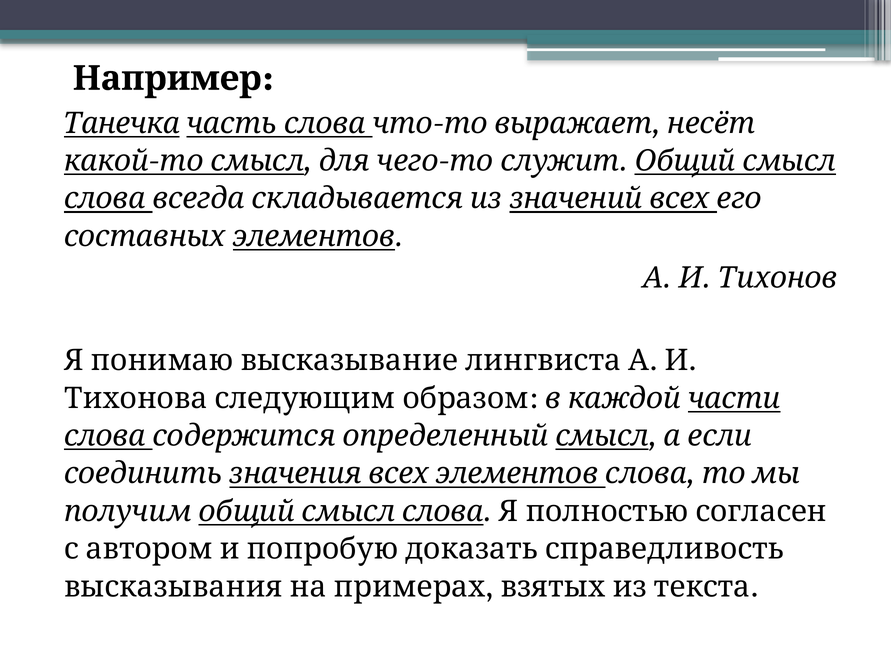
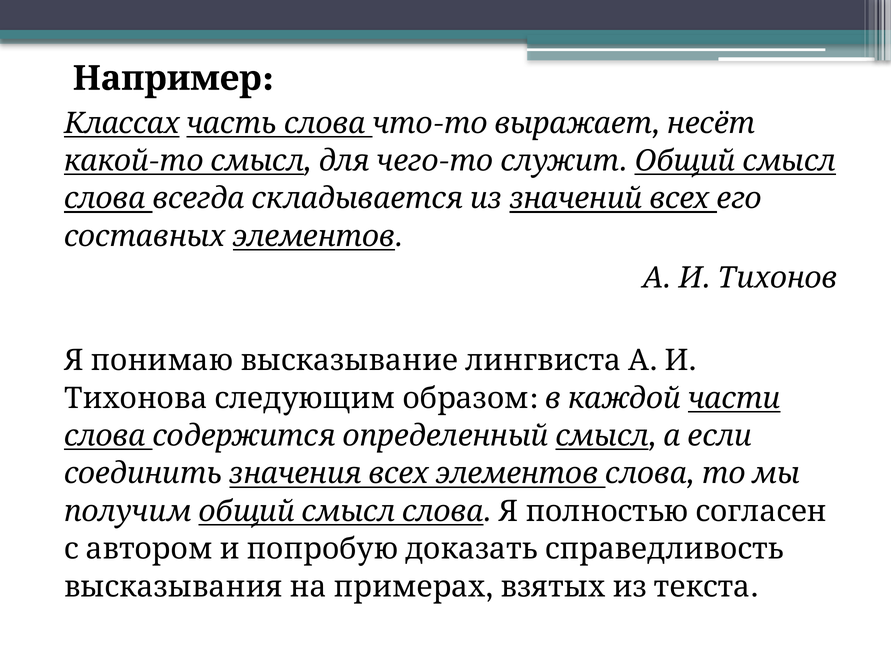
Танечка: Танечка -> Классах (122, 123)
